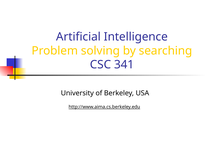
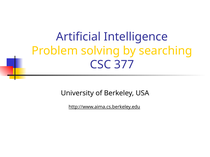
341: 341 -> 377 (124, 65)
